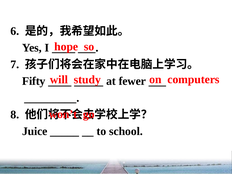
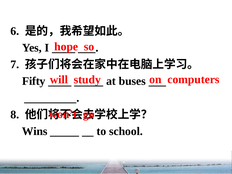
fewer: fewer -> buses (132, 81)
Juice: Juice -> Wins (35, 131)
